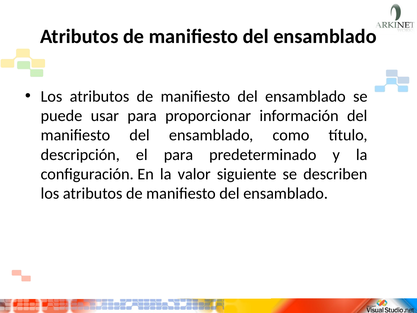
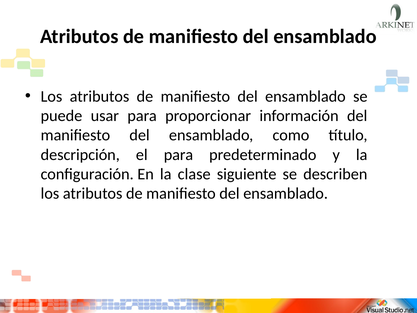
valor: valor -> clase (194, 174)
